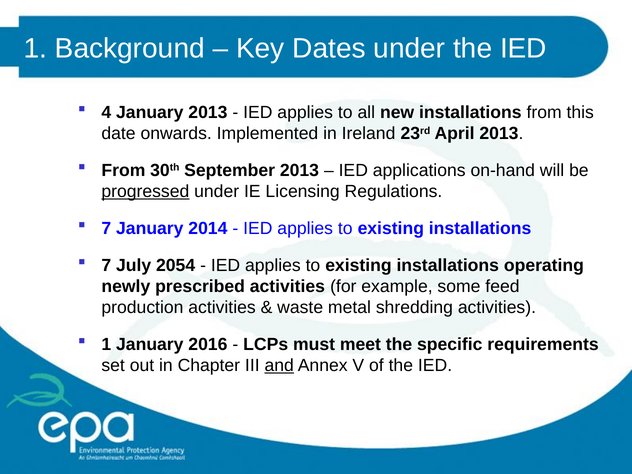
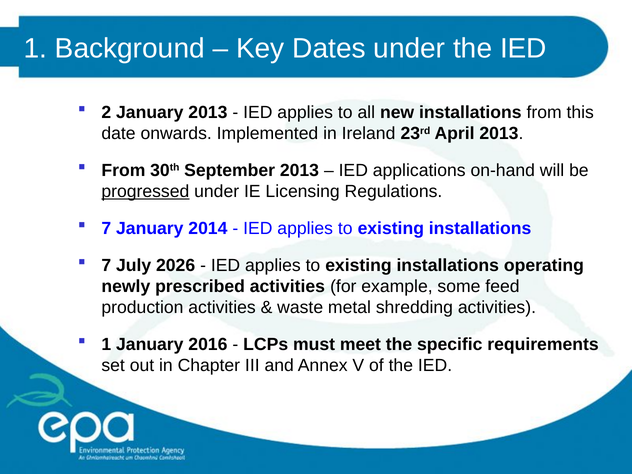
4: 4 -> 2 (106, 112)
2054: 2054 -> 2026 (176, 265)
and underline: present -> none (279, 365)
